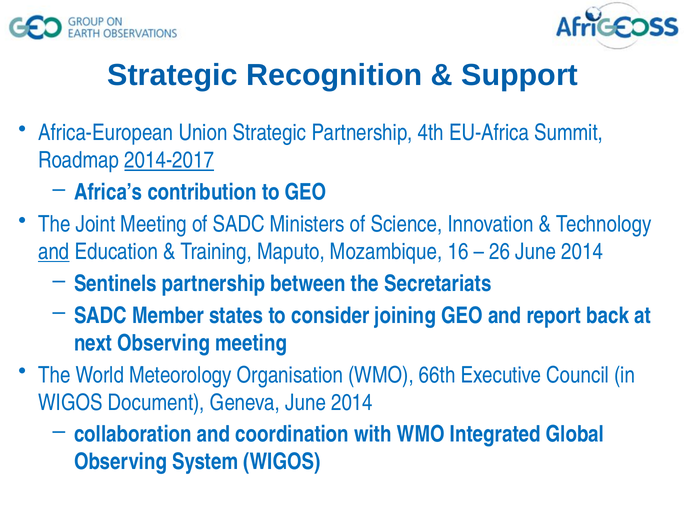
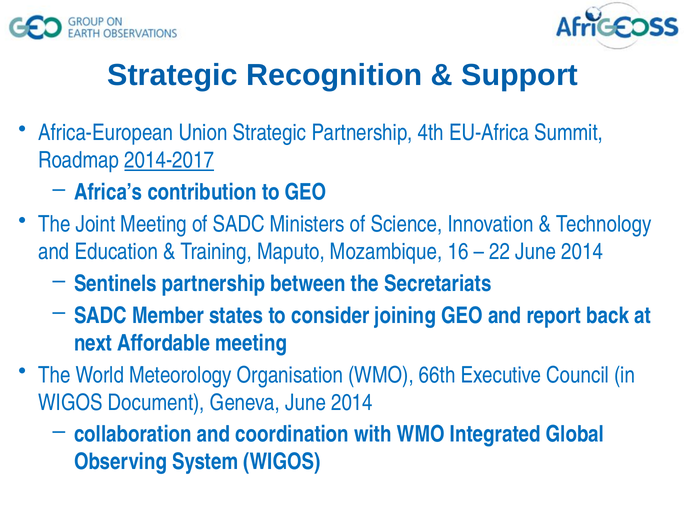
and underline: present -> none (54, 252)
26: 26 -> 22 (500, 252)
next Observing: Observing -> Affordable (164, 343)
